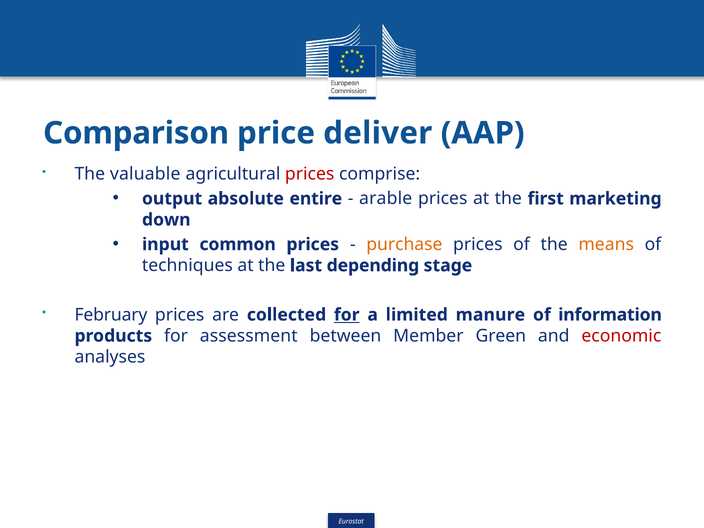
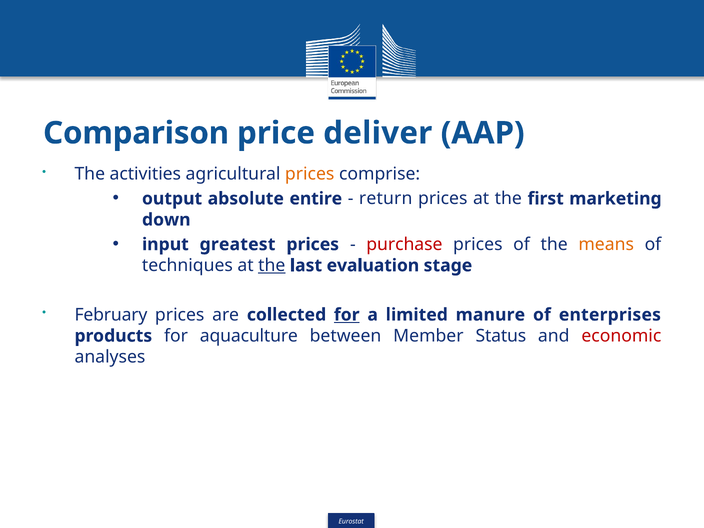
valuable: valuable -> activities (145, 174)
prices colour: red -> orange (310, 174)
arable: arable -> return (386, 199)
common: common -> greatest (237, 244)
purchase colour: orange -> red (404, 244)
the underline: none -> present (272, 266)
depending: depending -> evaluation (373, 266)
information: information -> enterprises (610, 315)
assessment: assessment -> aquaculture (249, 336)
Green: Green -> Status (501, 336)
